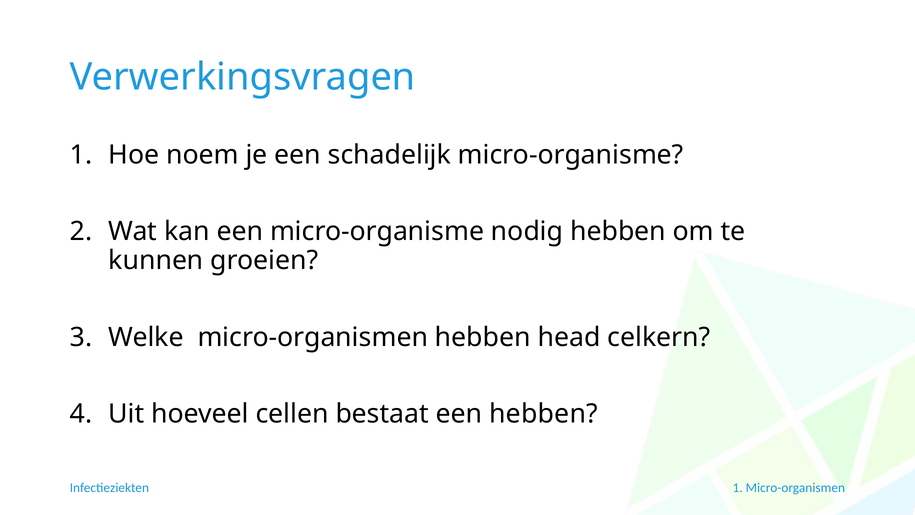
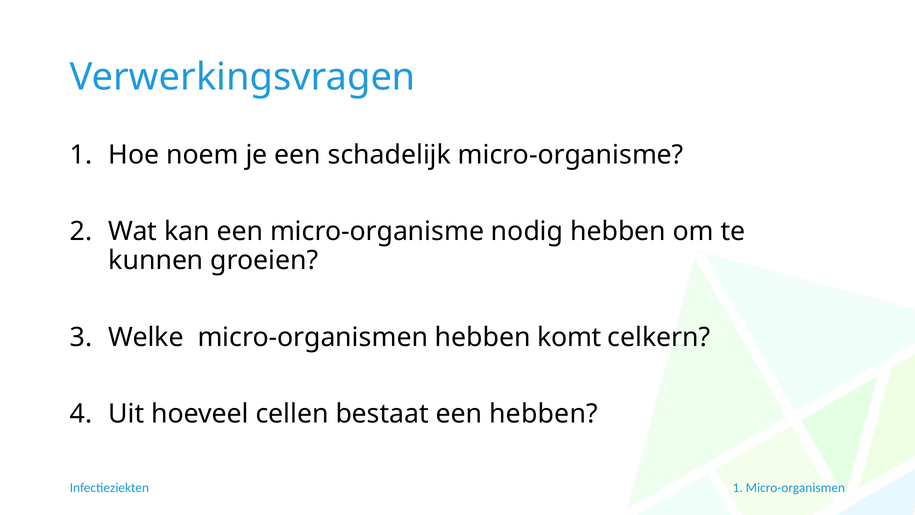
head: head -> komt (569, 337)
